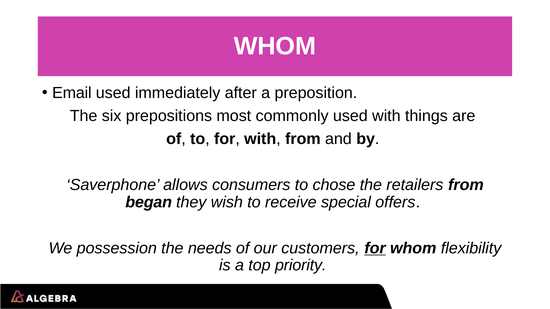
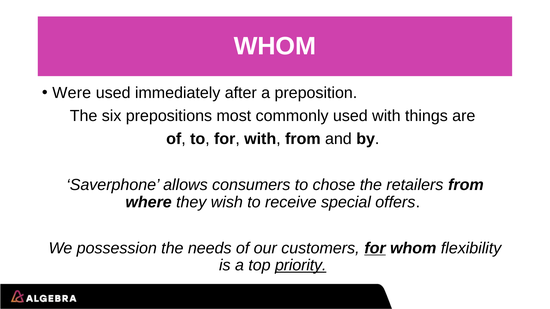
Email: Email -> Were (72, 93)
began: began -> where (149, 202)
priority underline: none -> present (301, 266)
